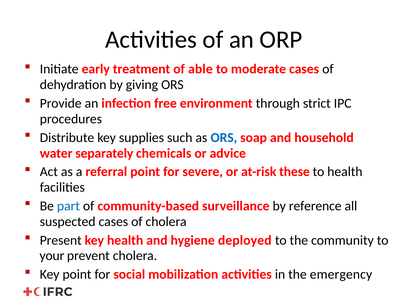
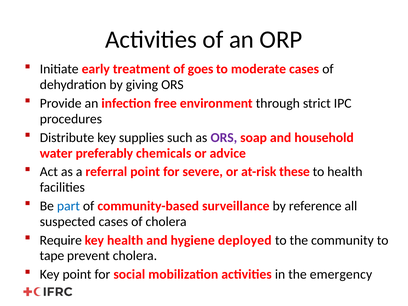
able: able -> goes (201, 69)
ORS colour: blue -> purple (224, 138)
separately: separately -> preferably (104, 153)
Present: Present -> Require (61, 240)
your: your -> tape (52, 256)
